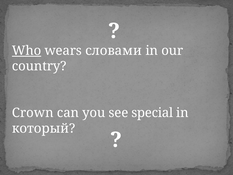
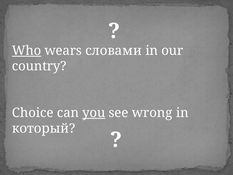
Crown: Crown -> Choice (33, 113)
you underline: none -> present (94, 113)
special: special -> wrong (152, 113)
